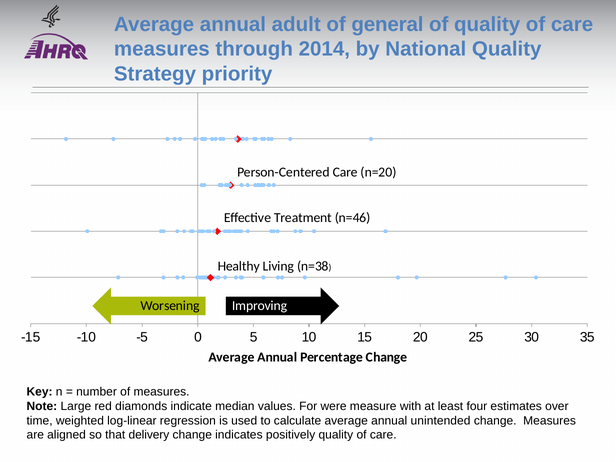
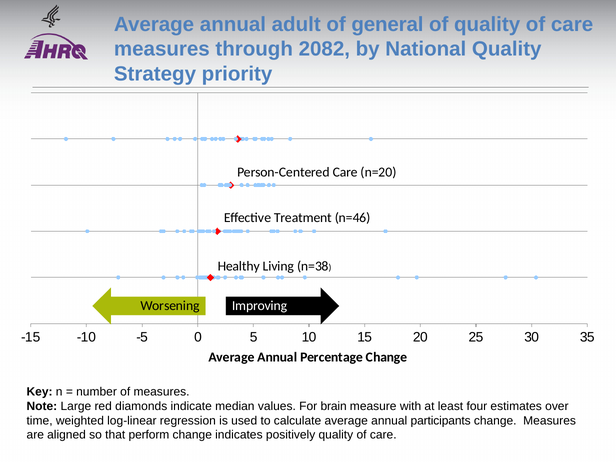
2014: 2014 -> 2082 (324, 49)
were: were -> brain (334, 406)
unintended: unintended -> participants (441, 421)
delivery: delivery -> perform (149, 435)
